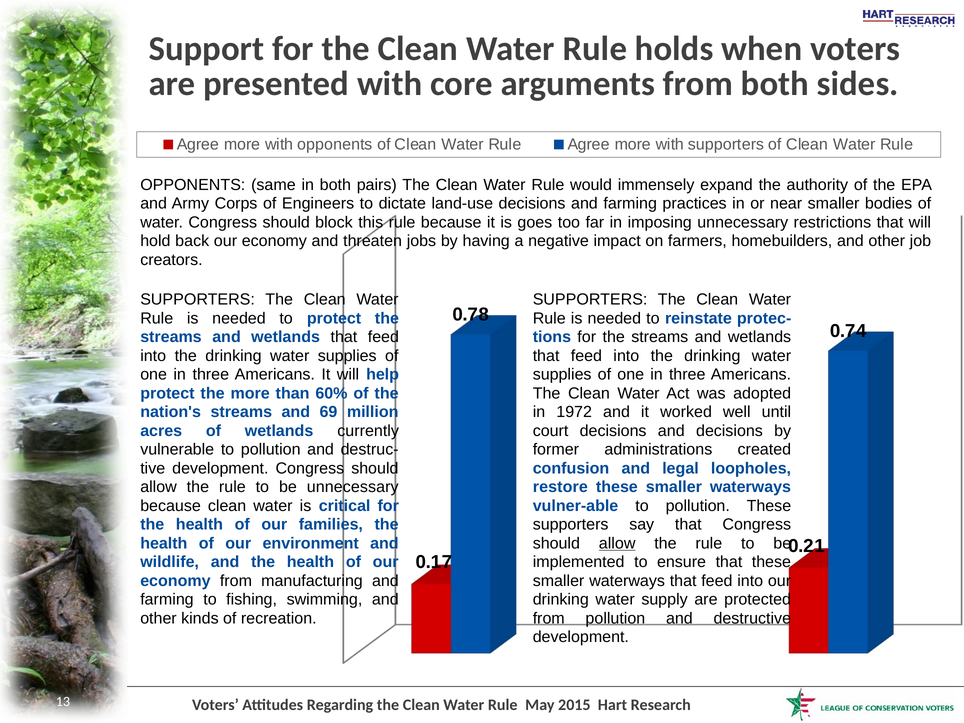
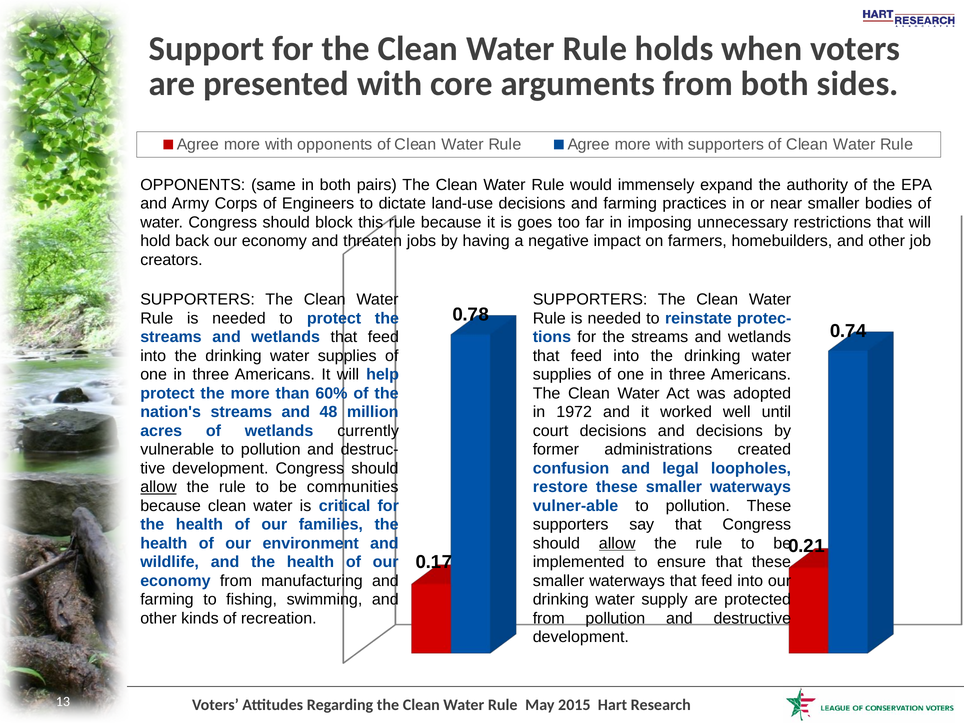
69: 69 -> 48 (328, 412)
allow underline: none -> present (159, 487)
be unnecessary: unnecessary -> communities (353, 487)
